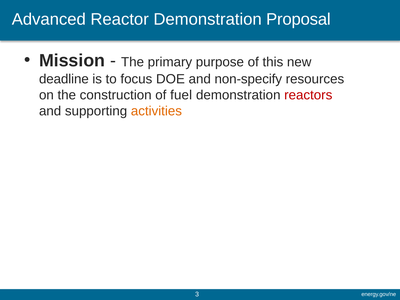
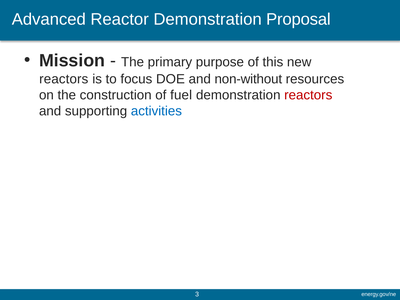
deadline: deadline -> reactors (64, 79)
non-specify: non-specify -> non-without (248, 79)
activities colour: orange -> blue (156, 111)
